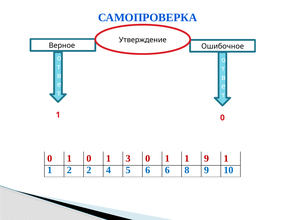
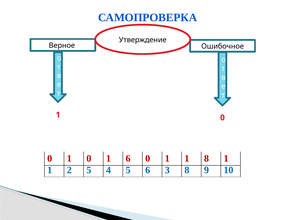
1 3: 3 -> 6 (128, 159)
1 9: 9 -> 8 (207, 159)
2 2: 2 -> 5 (89, 170)
6 6: 6 -> 3 (167, 170)
